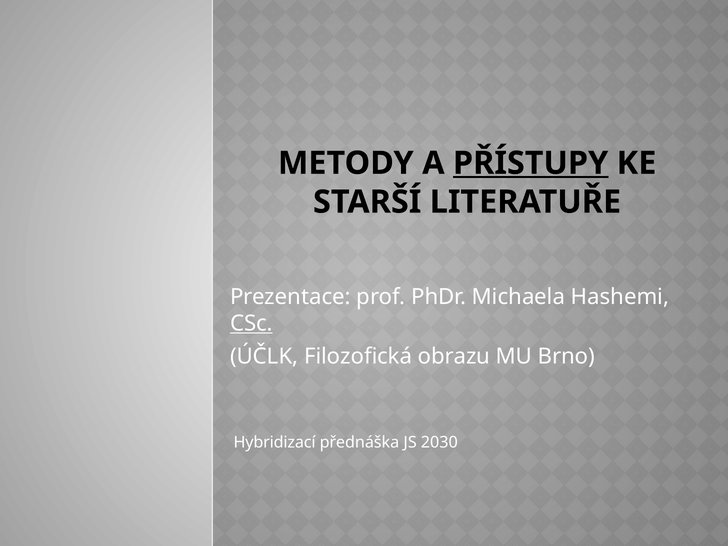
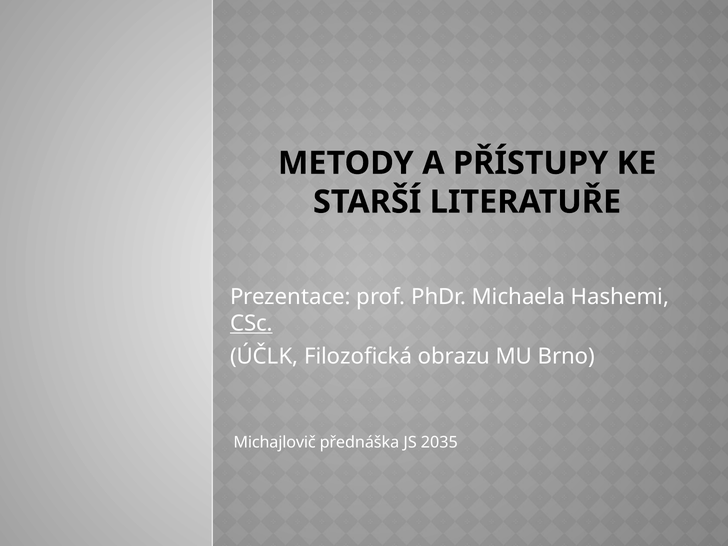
PŘÍSTUPY underline: present -> none (531, 163)
Hybridizací: Hybridizací -> Michajlovič (275, 442)
2030: 2030 -> 2035 (439, 442)
